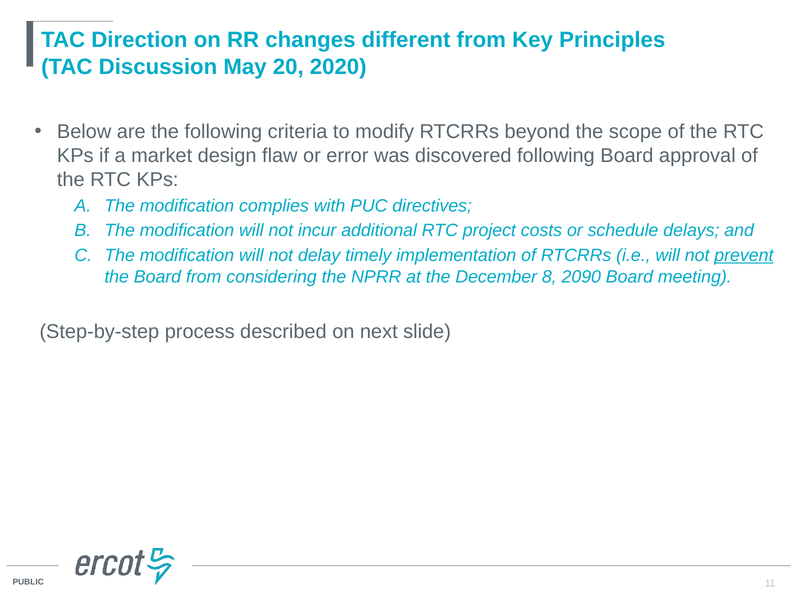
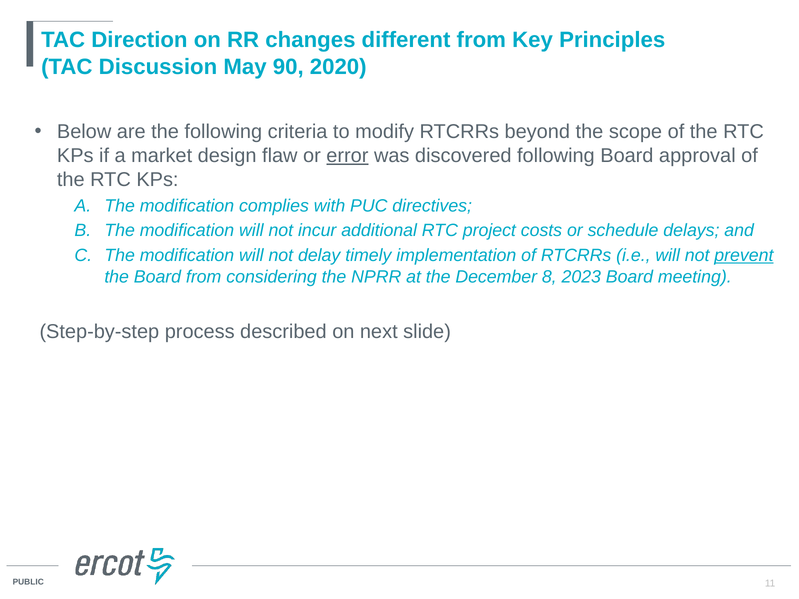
20: 20 -> 90 (288, 67)
error underline: none -> present (347, 156)
2090: 2090 -> 2023 (581, 277)
